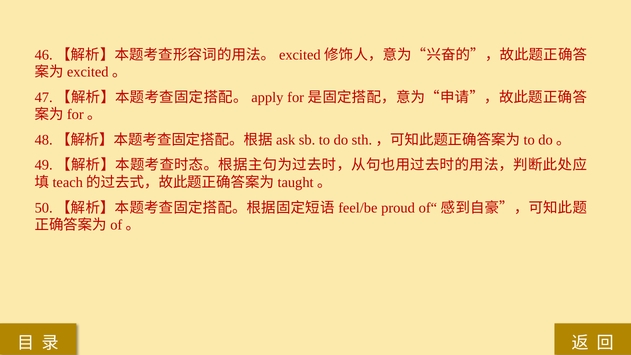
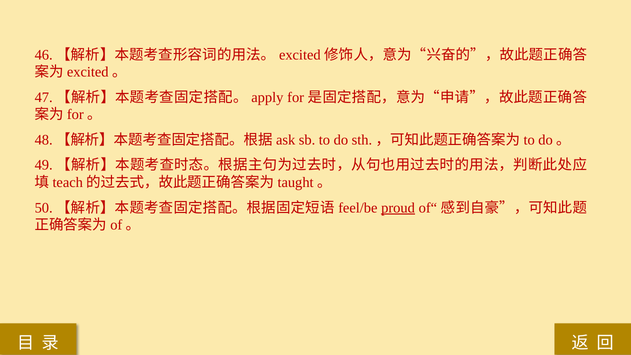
proud underline: none -> present (398, 208)
